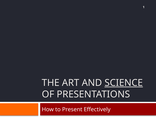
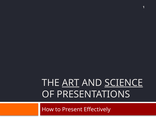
ART underline: none -> present (71, 83)
